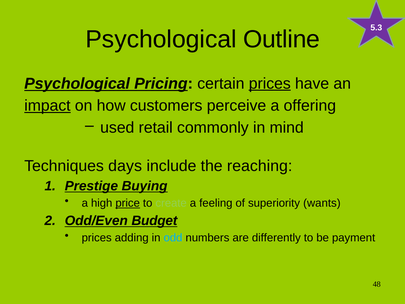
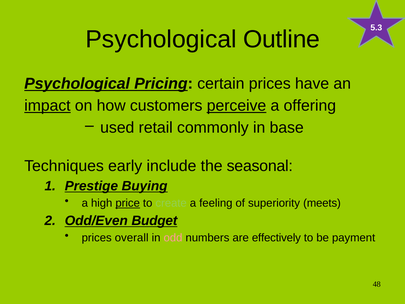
prices underline: present -> none (270, 83)
perceive underline: none -> present (236, 106)
mind: mind -> base (287, 128)
days: days -> early (125, 166)
reaching: reaching -> seasonal (260, 166)
wants: wants -> meets (322, 203)
adding: adding -> overall (132, 238)
odd colour: light blue -> pink (173, 238)
differently: differently -> effectively (276, 238)
